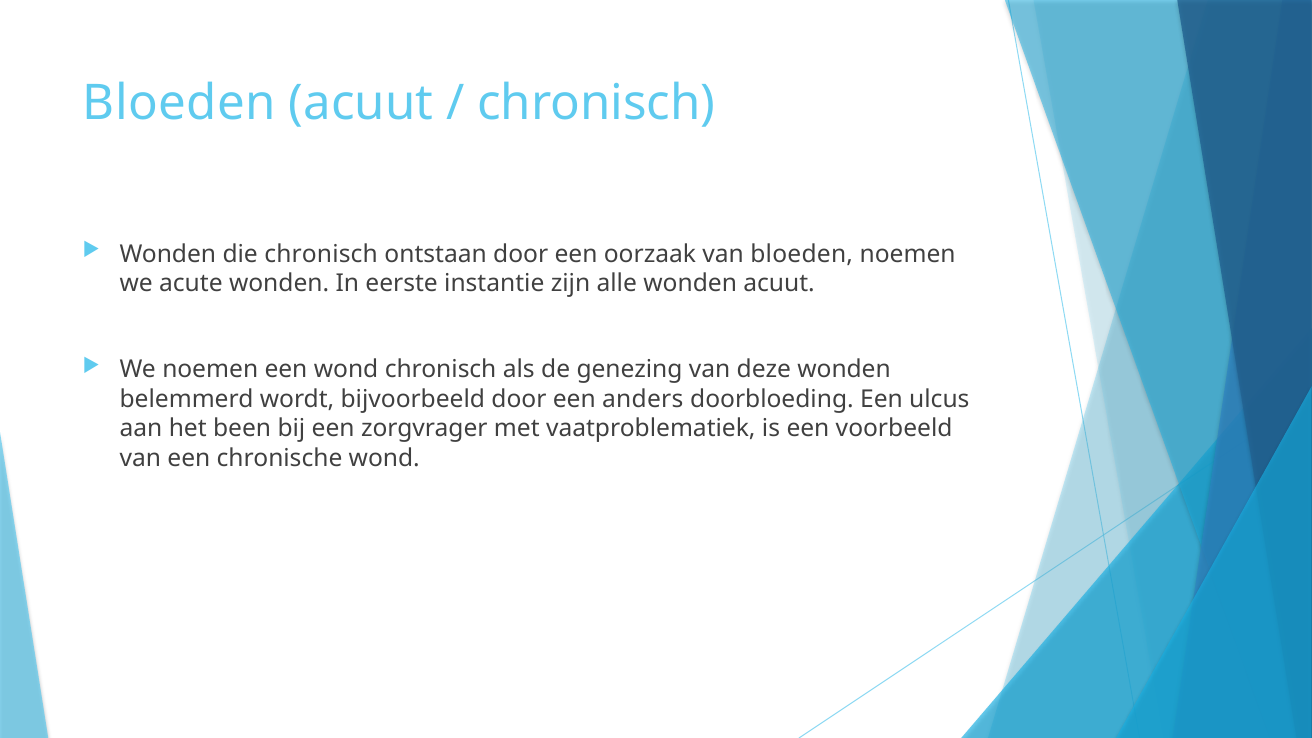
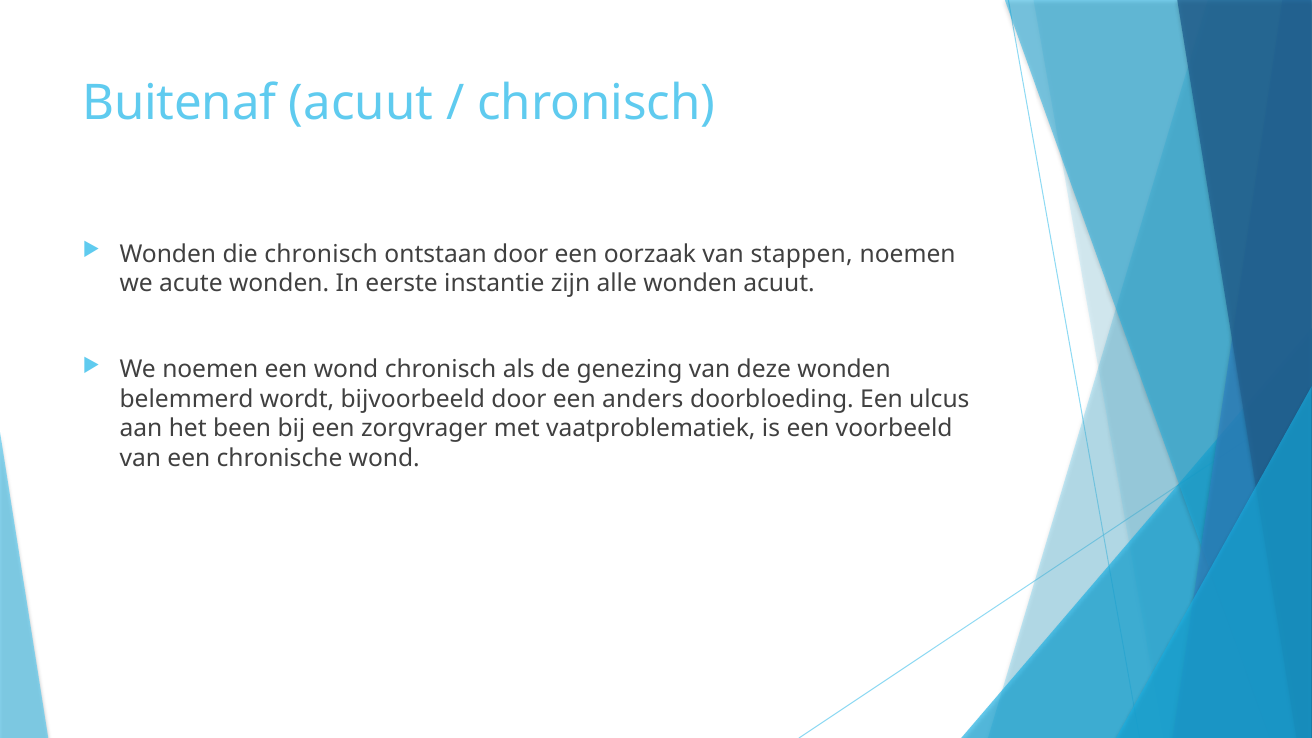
Bloeden: Bloeden -> Buitenaf (179, 103)
van bloeden: bloeden -> stappen (802, 254)
